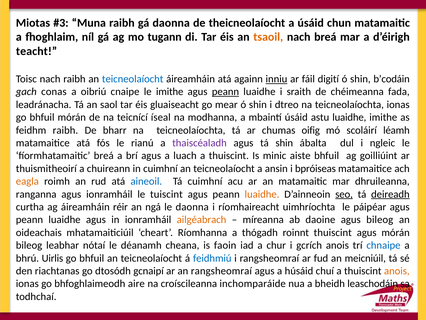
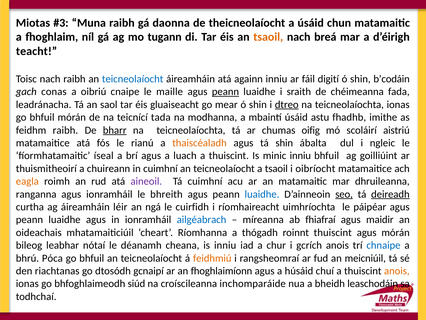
inniu underline: present -> none (276, 79)
le imithe: imithe -> maille (170, 92)
dtreo underline: none -> present (287, 104)
íseal: íseal -> tada (161, 117)
astu luaidhe: luaidhe -> fhadhb (349, 117)
bharr underline: none -> present (115, 130)
léamh: léamh -> aistriú (396, 130)
thaiscéaladh colour: purple -> orange (199, 143)
fíormhatamaitic breá: breá -> íseal (104, 156)
minic aiste: aiste -> inniu (300, 156)
a ansin: ansin -> tsaoil (276, 168)
bpróiseas: bpróiseas -> oibríocht (315, 168)
aineoil colour: blue -> purple (146, 181)
tuiscint: tuiscint -> bhreith (166, 194)
luaidhe colour: orange -> blue (262, 194)
réir: réir -> léir (120, 207)
le daonna: daonna -> cuirfidh (192, 207)
ailgéabrach colour: orange -> blue (202, 219)
daoine: daoine -> fhiafraí (320, 219)
agus bileog: bileog -> maidir (380, 219)
is faoin: faoin -> inniu (225, 245)
Uirlis: Uirlis -> Póca (52, 258)
feidhmiú colour: blue -> orange (212, 258)
an rangsheomraí: rangsheomraí -> fhoghlaimíonn (222, 271)
aire: aire -> siúd (136, 283)
